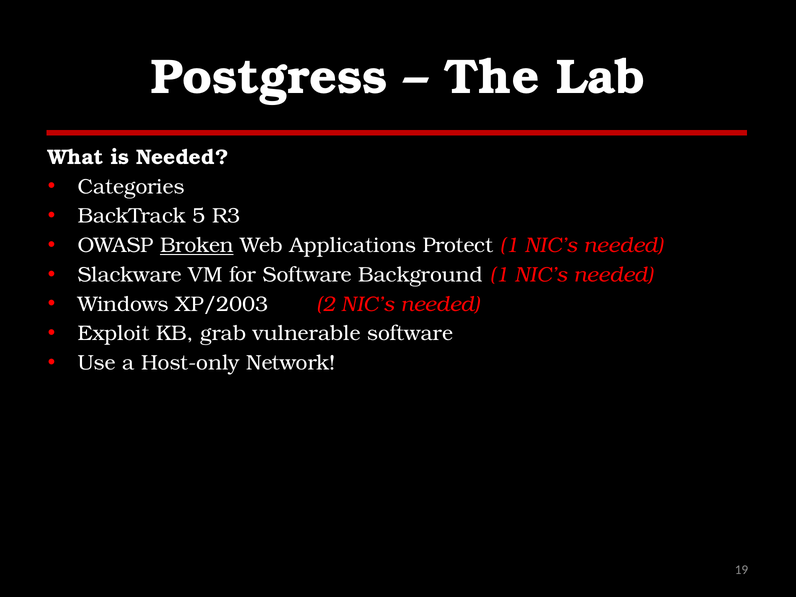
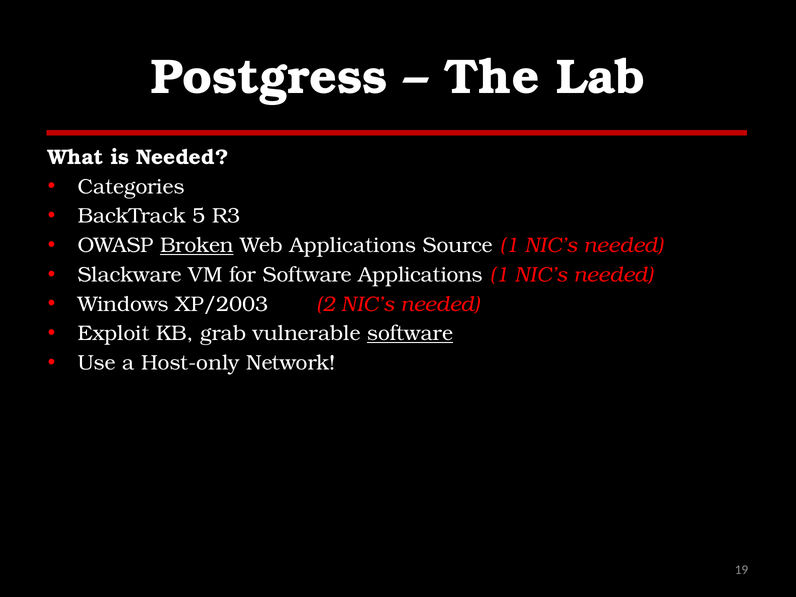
Protect: Protect -> Source (458, 245)
Software Background: Background -> Applications (421, 275)
software underline: none -> present (410, 334)
